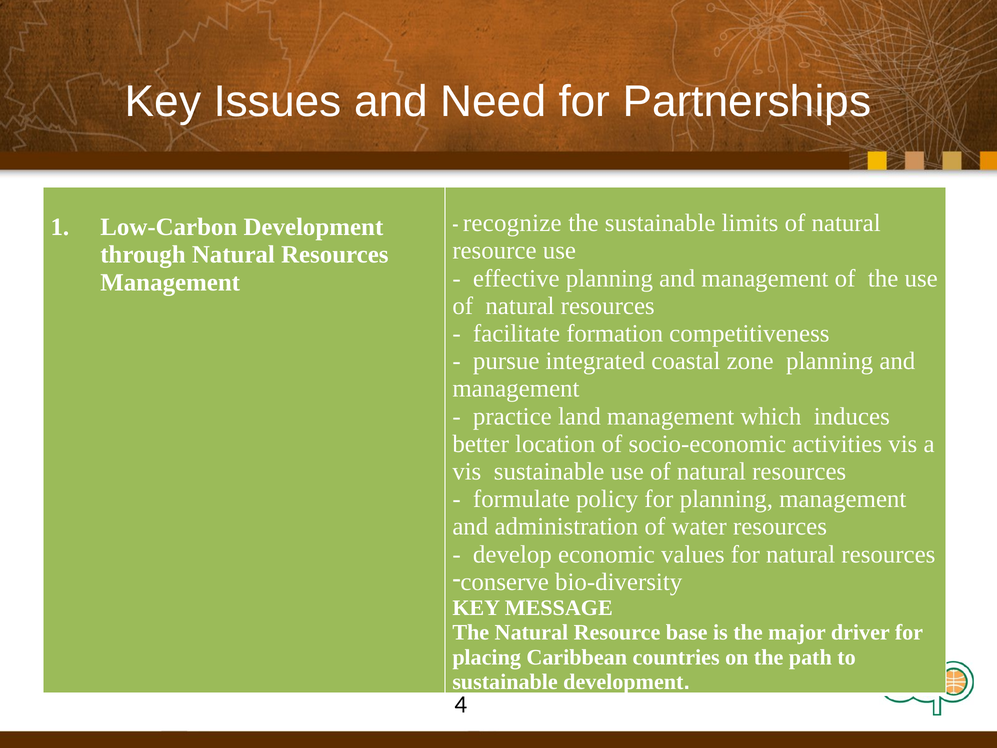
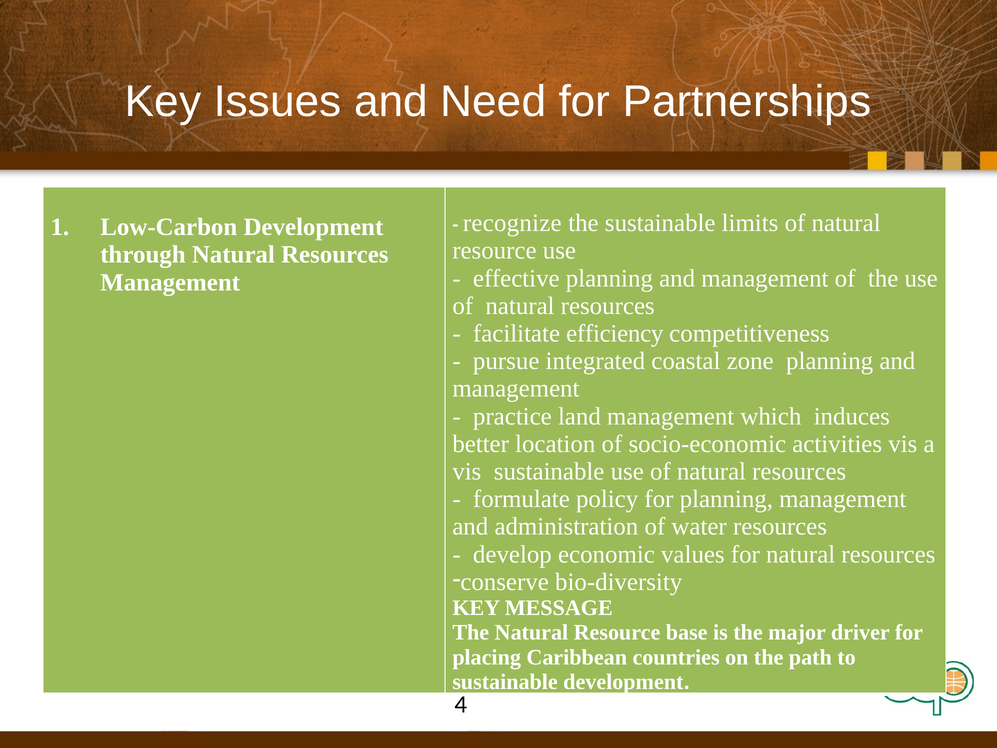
formation: formation -> efficiency (615, 333)
